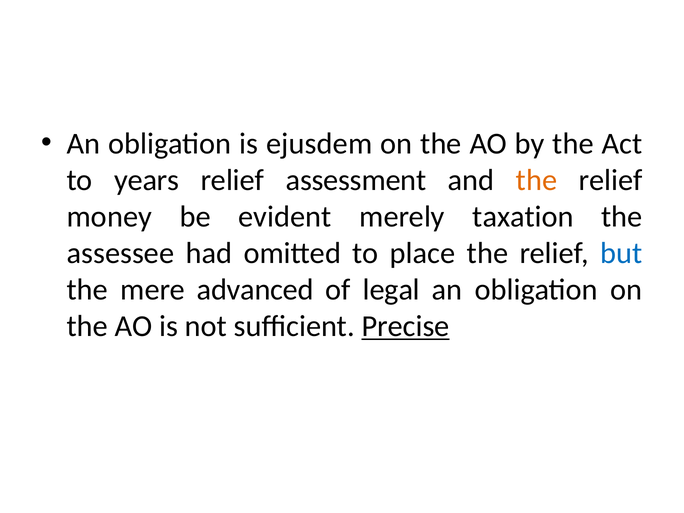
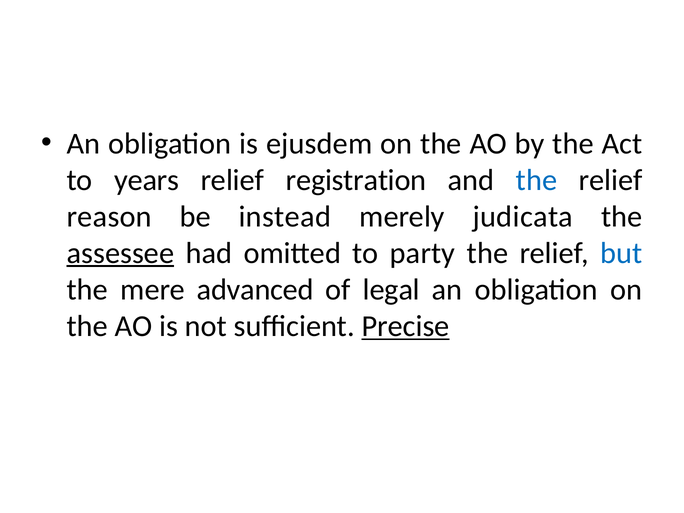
assessment: assessment -> registration (356, 180)
the colour: orange -> blue (537, 180)
money: money -> reason (109, 217)
evident: evident -> instead (285, 217)
taxation: taxation -> judicata (523, 217)
assessee underline: none -> present (120, 253)
place: place -> party (422, 253)
